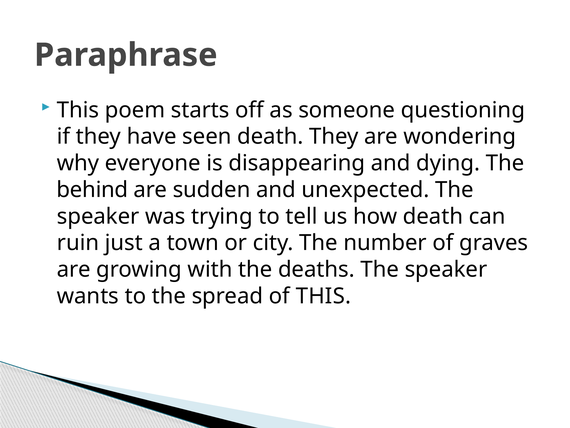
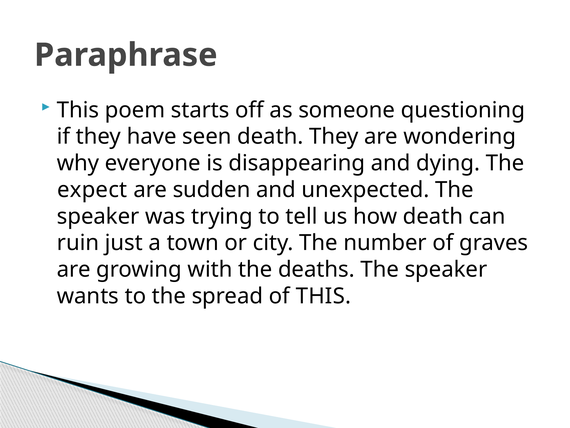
behind: behind -> expect (92, 190)
